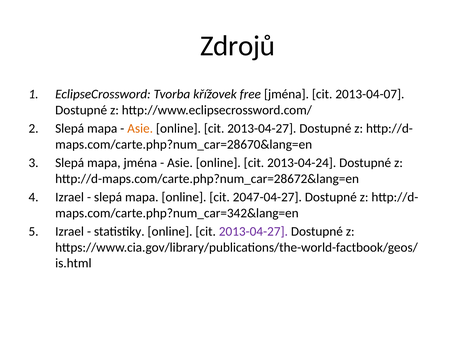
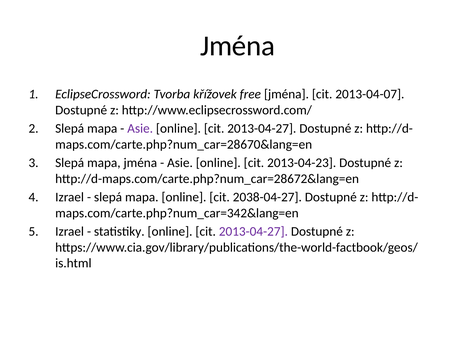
Zdrojů: Zdrojů -> Jména (238, 46)
Asie colour: orange -> purple (140, 129)
2013-04-24: 2013-04-24 -> 2013-04-23 (302, 163)
2047-04-27: 2047-04-27 -> 2038-04-27 (267, 197)
